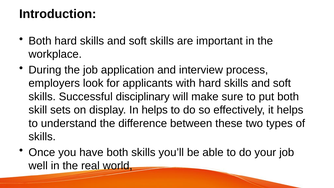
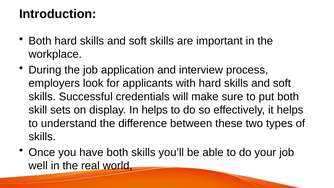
disciplinary: disciplinary -> credentials (143, 97)
